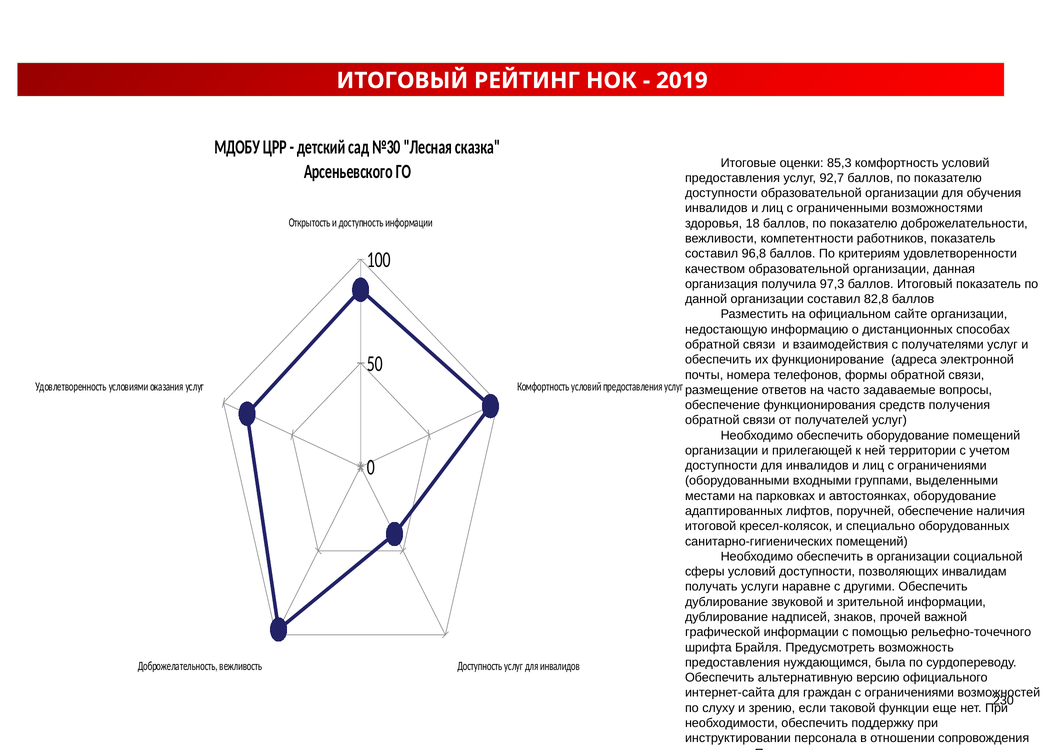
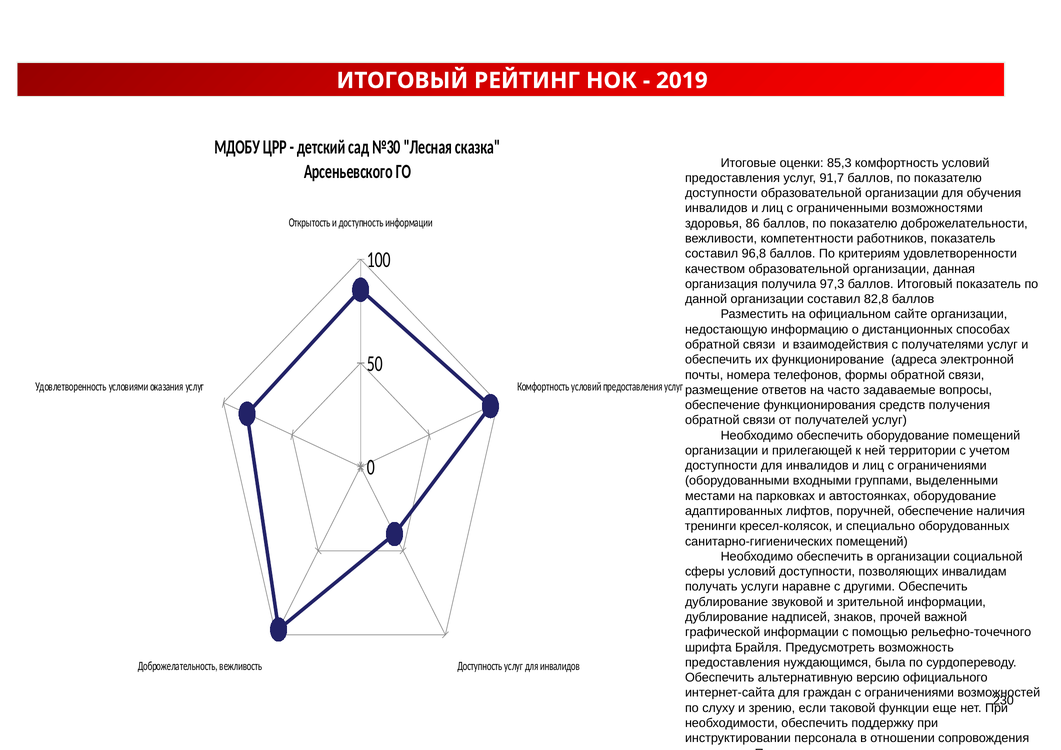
92,7: 92,7 -> 91,7 (832, 178)
18: 18 -> 86 (753, 224)
итоговой: итоговой -> тренинги (711, 526)
